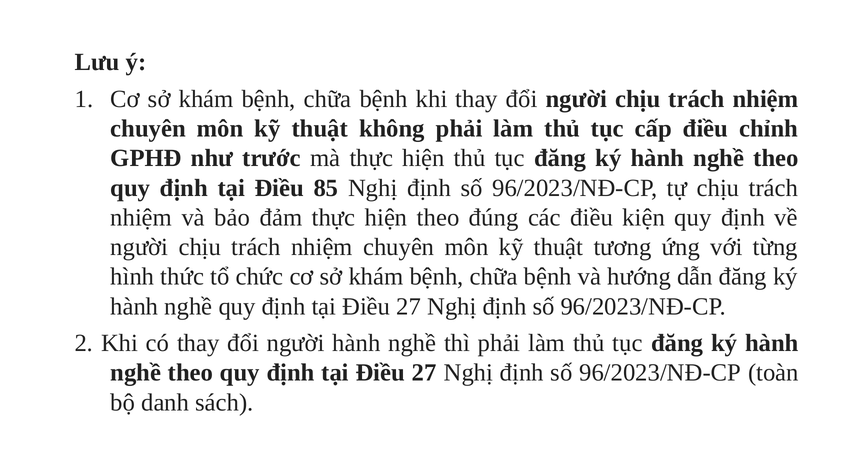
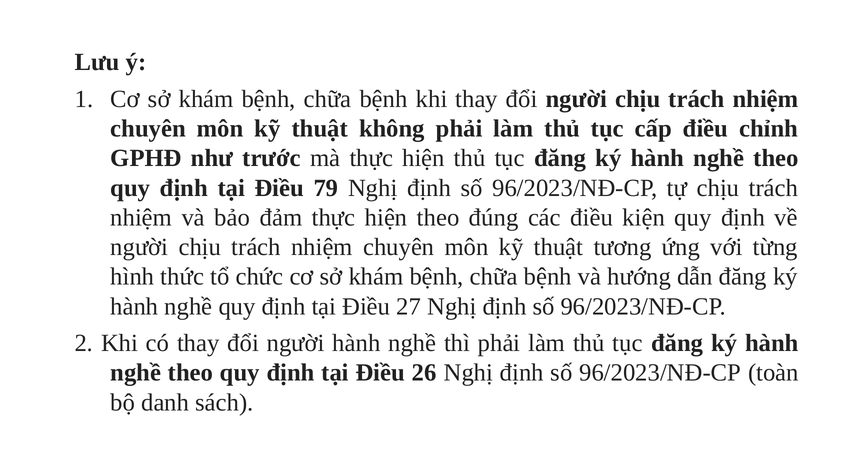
85: 85 -> 79 (326, 188)
27: 27 -> 26 (424, 373)
